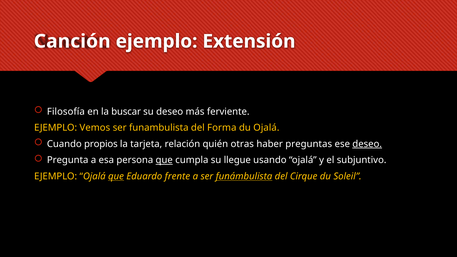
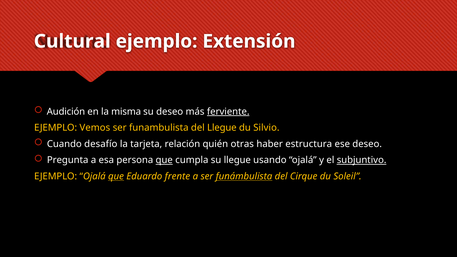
Canción: Canción -> Cultural (72, 41)
Filosofía: Filosofía -> Audición (66, 112)
buscar: buscar -> misma (126, 112)
ferviente underline: none -> present (228, 112)
del Forma: Forma -> Llegue (222, 128)
du Ojalá: Ojalá -> Silvio (266, 128)
propios: propios -> desafío (101, 144)
preguntas: preguntas -> estructura (309, 144)
deseo underline: present -> none (367, 144)
subjuntivo underline: none -> present (362, 160)
